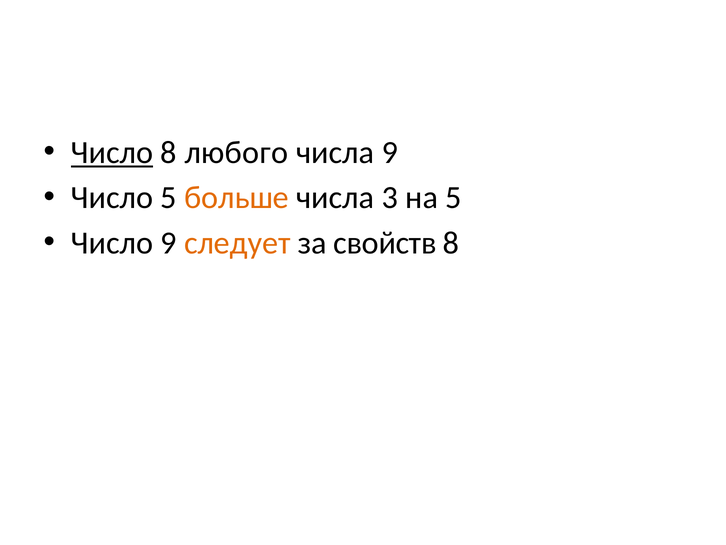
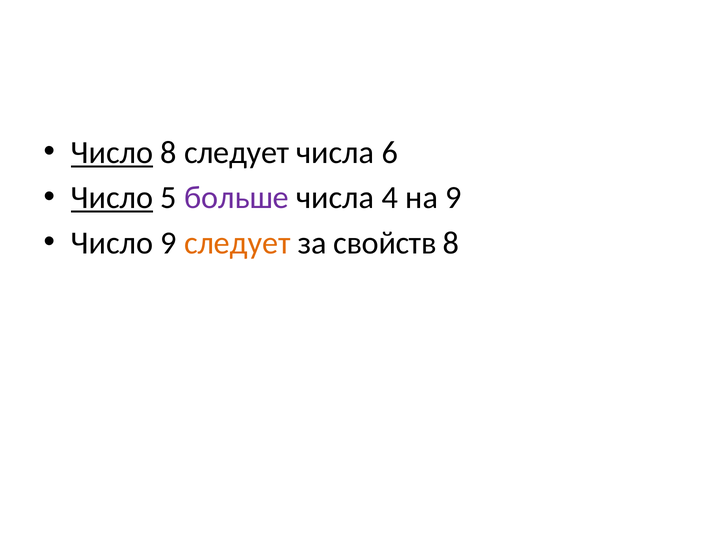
8 любого: любого -> следует (237, 152)
числа 9: 9 -> 6 (390, 152)
Число underline: none -> present (112, 197)
больше colour: orange -> purple (237, 197)
3: 3 -> 4 (390, 197)
на 5: 5 -> 9 (453, 197)
